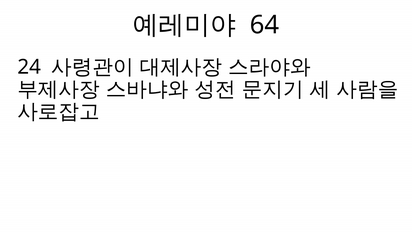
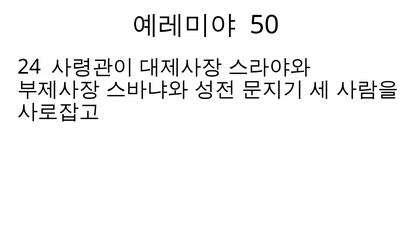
64: 64 -> 50 (264, 25)
